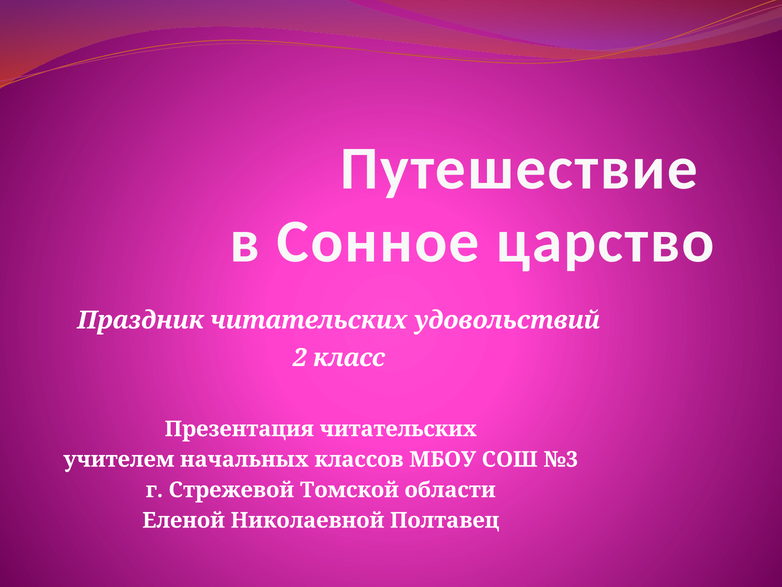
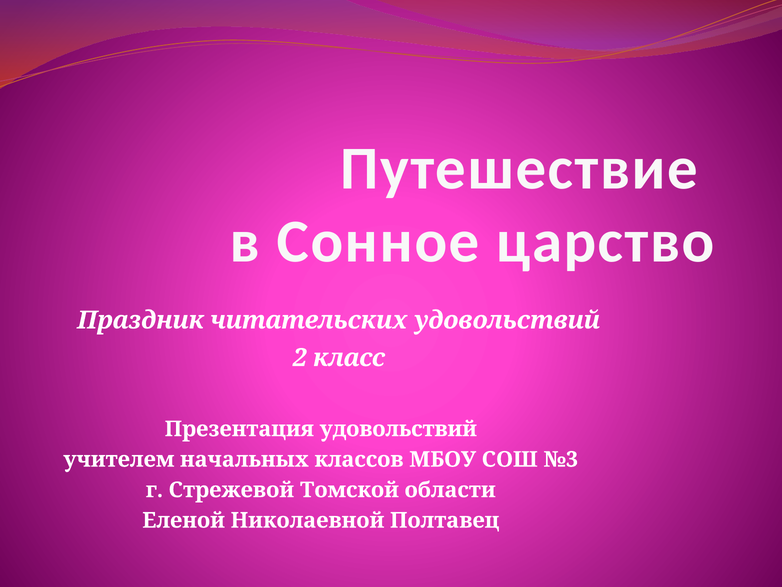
Презентация читательских: читательских -> удовольствий (398, 429)
